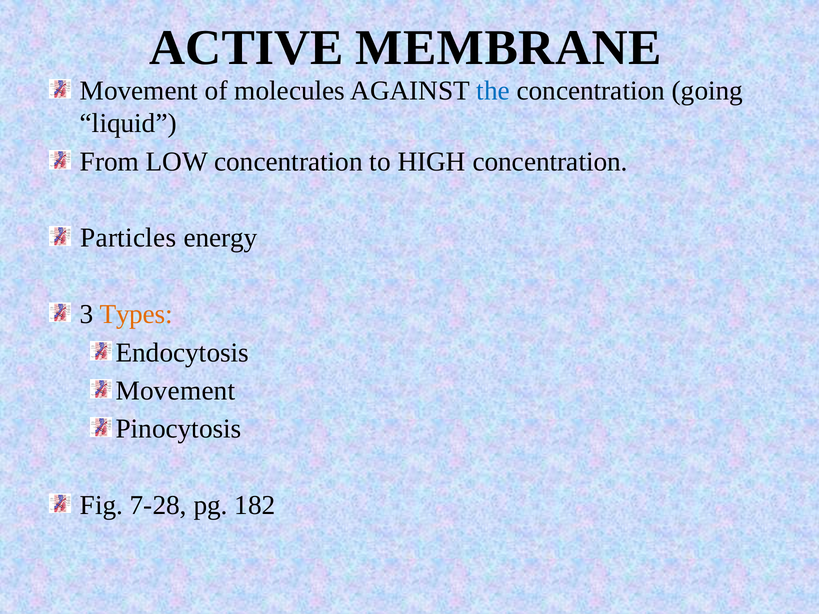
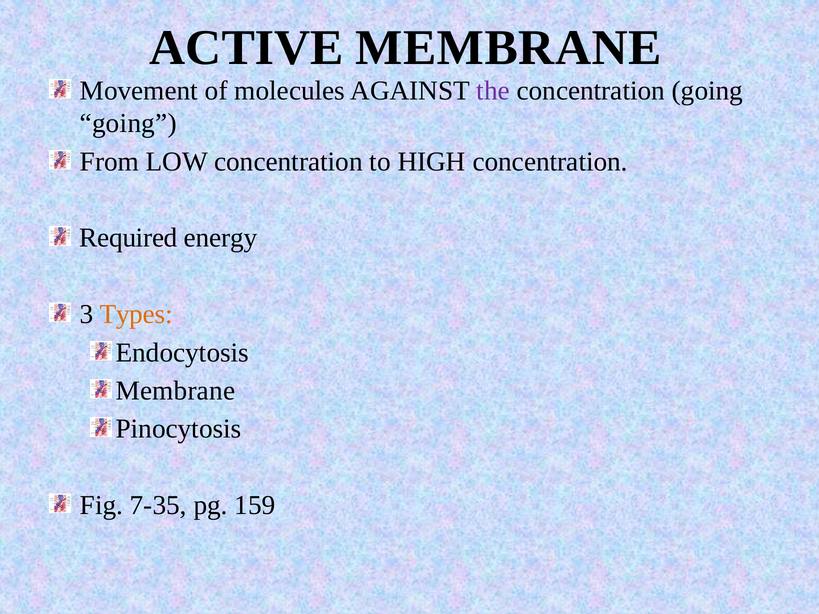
the colour: blue -> purple (493, 91)
liquid: liquid -> going (128, 123)
Particles: Particles -> Required (128, 238)
Movement: Movement -> Membrane (175, 391)
7-28: 7-28 -> 7-35 (158, 506)
182: 182 -> 159 (255, 506)
